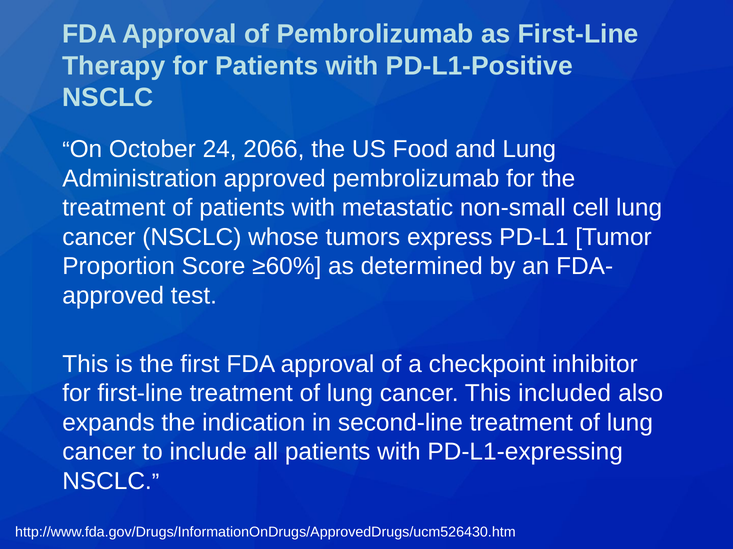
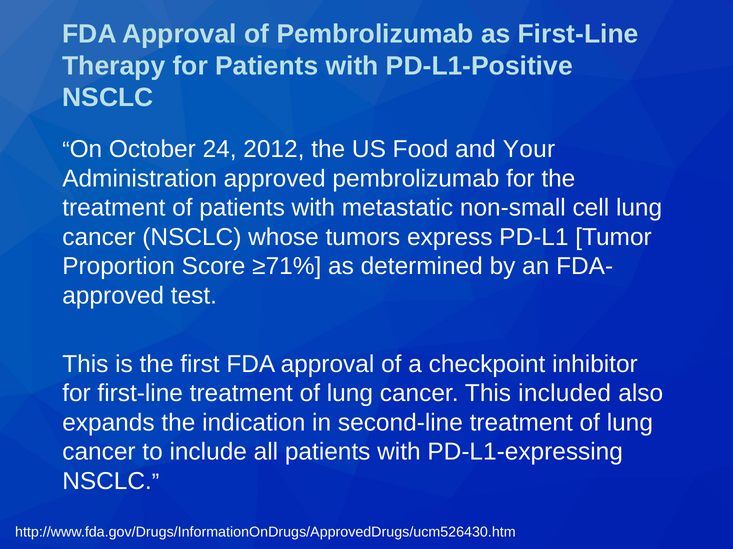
2066: 2066 -> 2012 (274, 149)
and Lung: Lung -> Your (529, 149)
≥60%: ≥60% -> ≥71% (287, 267)
